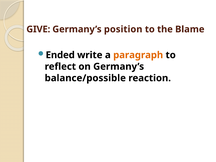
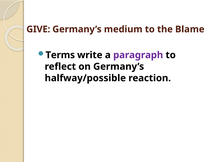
position: position -> medium (123, 29)
Ended: Ended -> Terms (60, 55)
paragraph colour: orange -> purple (138, 55)
balance/possible: balance/possible -> halfway/possible (85, 78)
